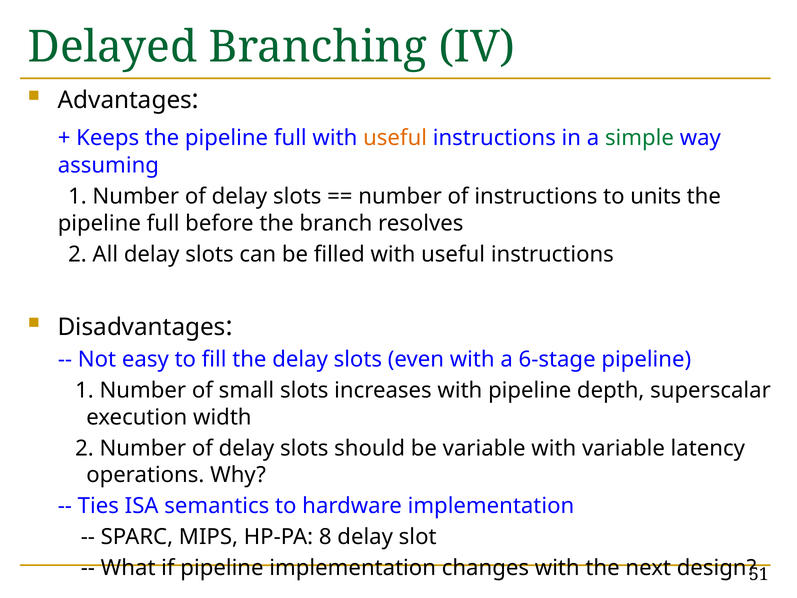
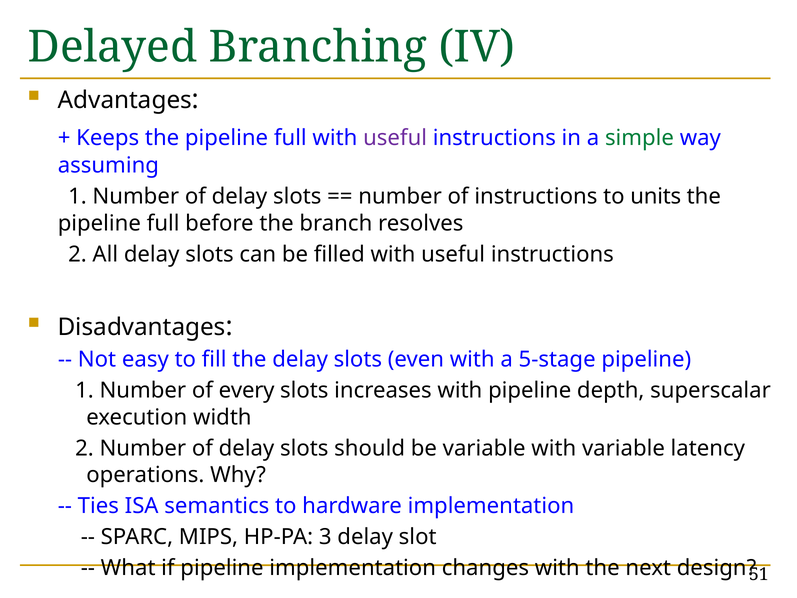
useful colour: orange -> purple (395, 138)
6-stage: 6-stage -> 5-stage (557, 359)
small: small -> every (247, 390)
8: 8 -> 3 (325, 537)
